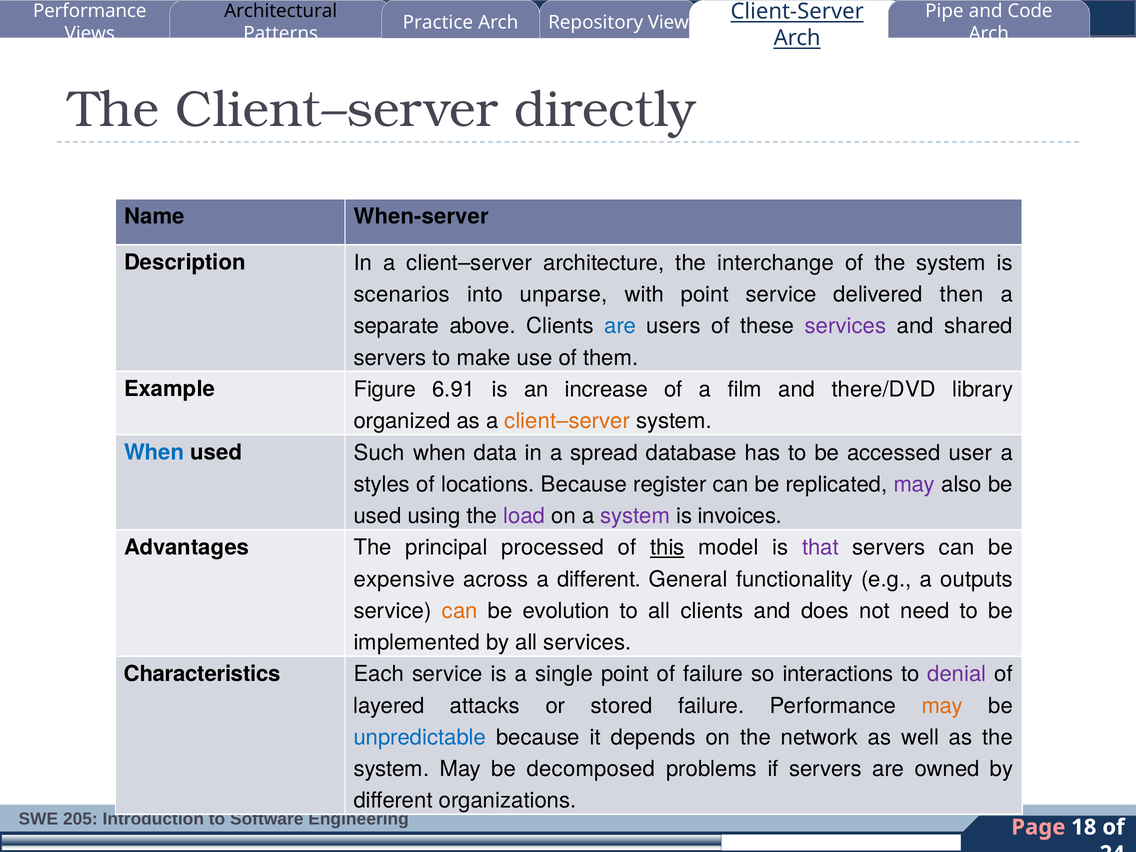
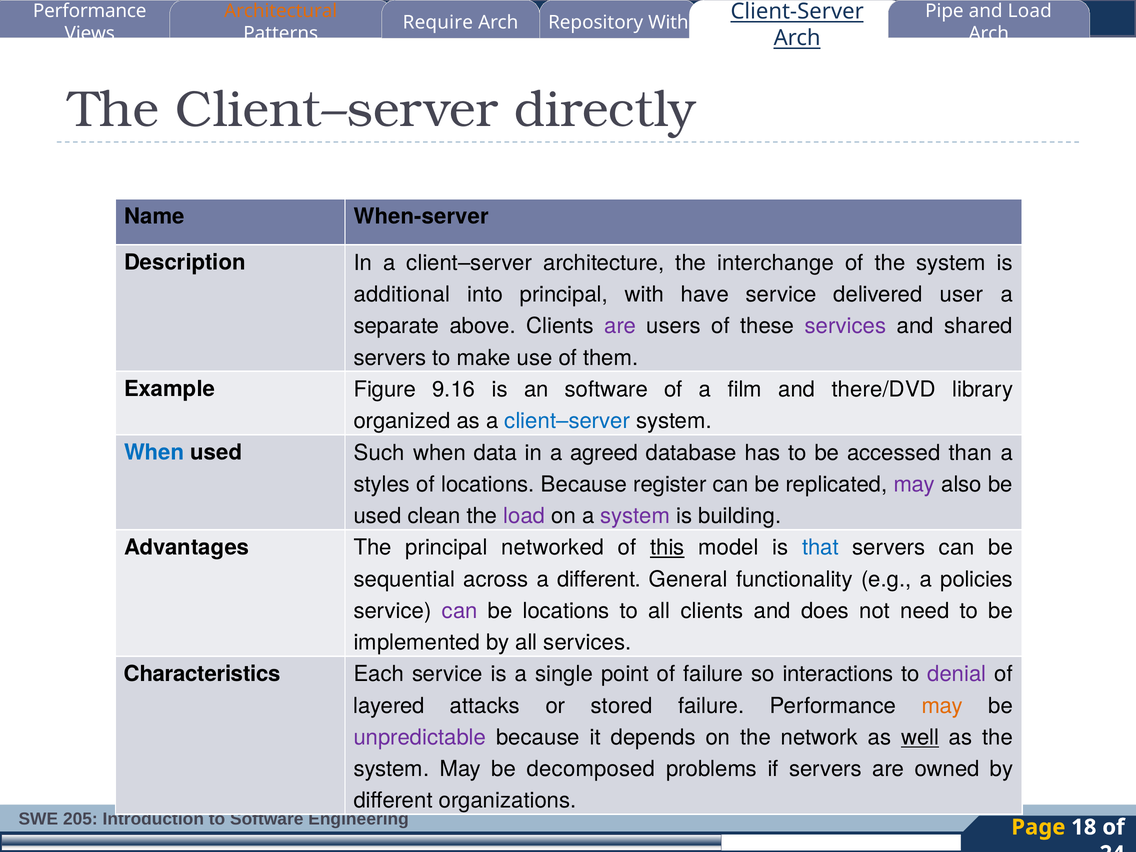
Architectural colour: black -> orange (281, 11)
and Code: Code -> Load (1030, 11)
Practice: Practice -> Require (438, 22)
Repository View: View -> With (668, 22)
scenarios: scenarios -> additional (402, 295)
into unparse: unparse -> principal (564, 295)
with point: point -> have (705, 295)
then: then -> user (961, 295)
are colour: blue -> purple (620, 326)
6.91: 6.91 -> 9.16 (454, 389)
an increase: increase -> software (606, 389)
client–server colour: orange -> blue (567, 421)
spread: spread -> agreed (604, 453)
user: user -> than (970, 453)
using: using -> clean (434, 516)
invoices: invoices -> building (740, 516)
processed: processed -> networked (553, 548)
that colour: purple -> blue (820, 548)
expensive: expensive -> sequential (404, 579)
outputs: outputs -> policies (977, 579)
can colour: orange -> purple (460, 611)
be evolution: evolution -> locations (566, 611)
unpredictable colour: blue -> purple (420, 737)
well underline: none -> present (920, 737)
Page colour: pink -> yellow (1038, 827)
